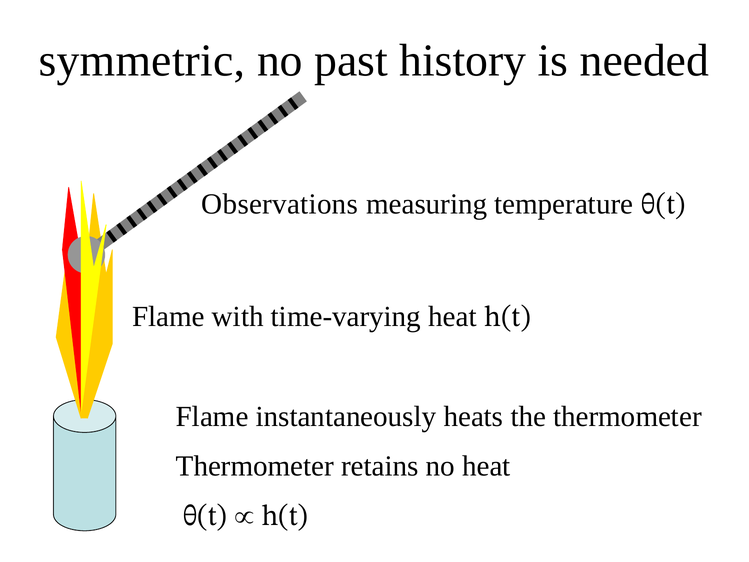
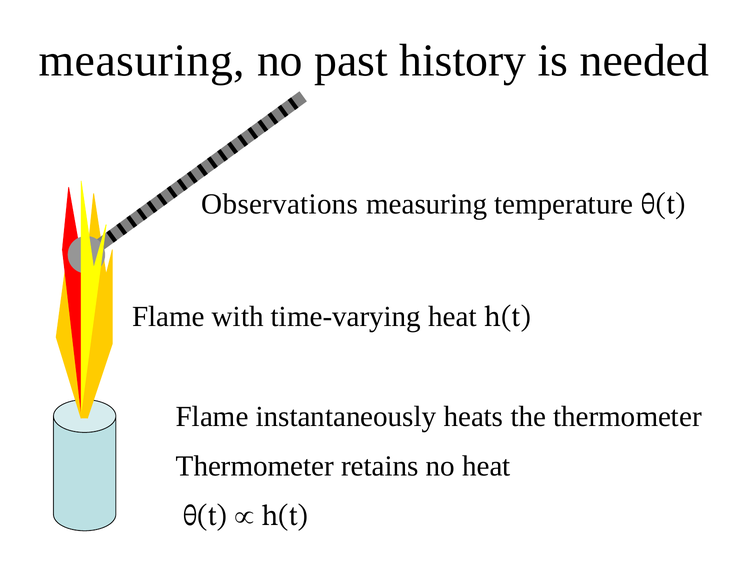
symmetric: symmetric -> measuring (142, 61)
